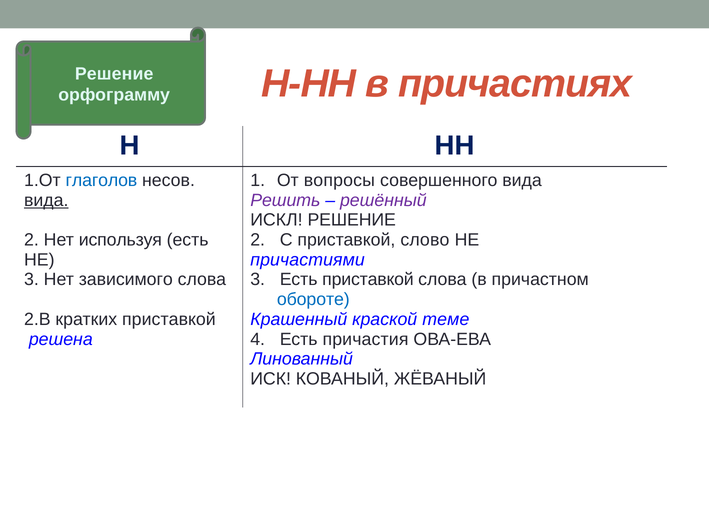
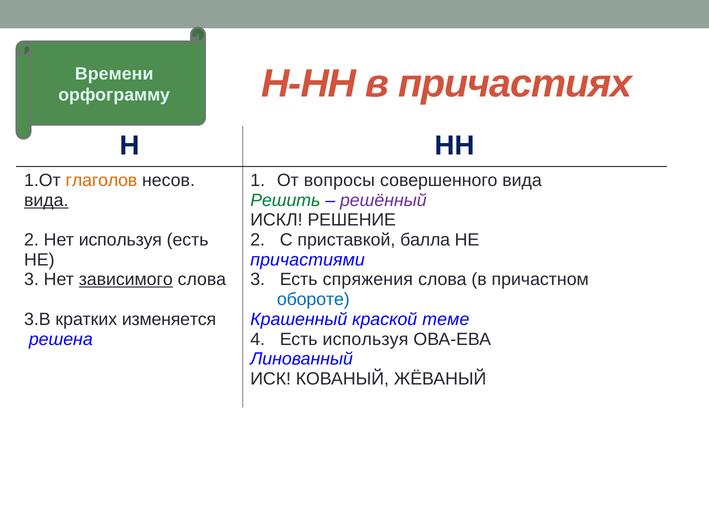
Решение: Решение -> Времени (114, 74)
глаголов colour: blue -> orange (101, 180)
Решить colour: purple -> green (285, 200)
слово: слово -> балла (425, 240)
зависимого underline: none -> present (126, 279)
Есть приставкой: приставкой -> спряжения (368, 279)
2.В: 2.В -> 3.В (37, 319)
кратких приставкой: приставкой -> изменяется (169, 319)
Есть причастия: причастия -> используя (365, 339)
